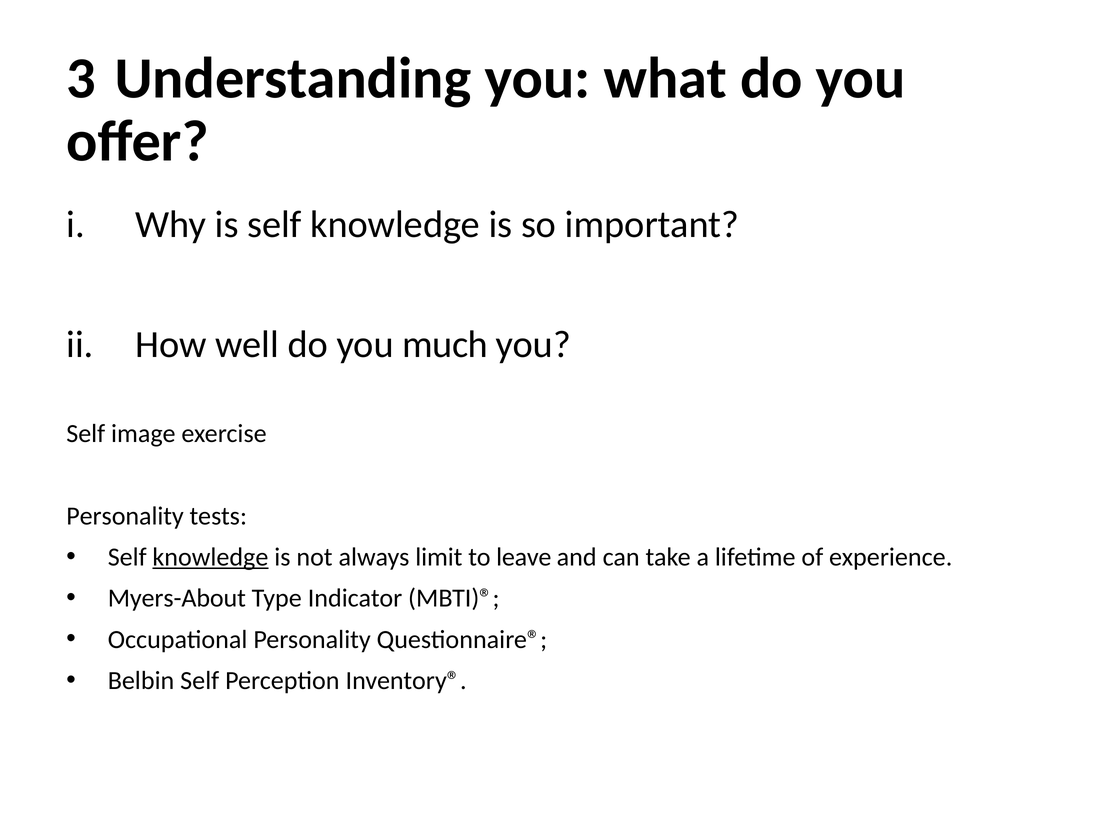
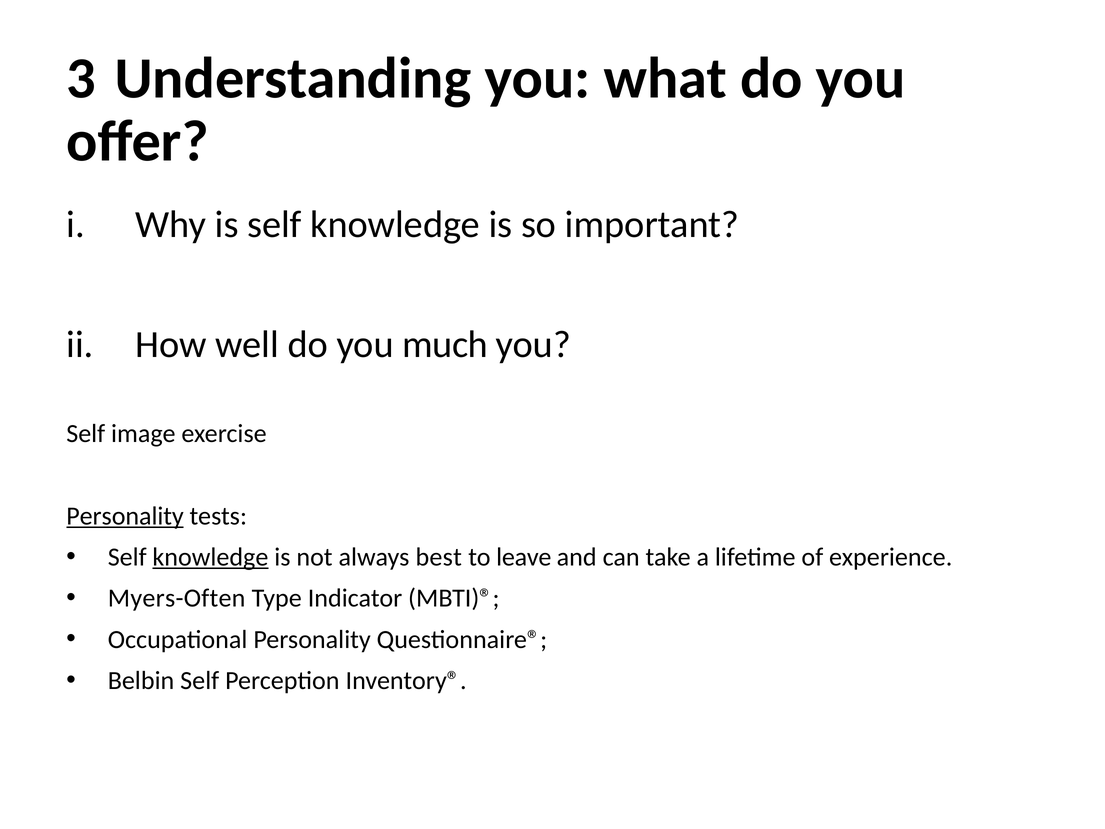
Personality underline: none -> present (125, 516)
limit: limit -> best (439, 557)
Myers-About: Myers-About -> Myers-Often (177, 598)
